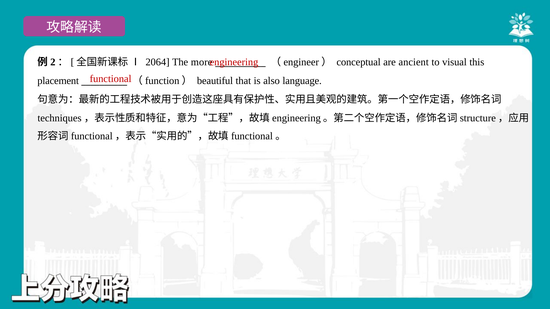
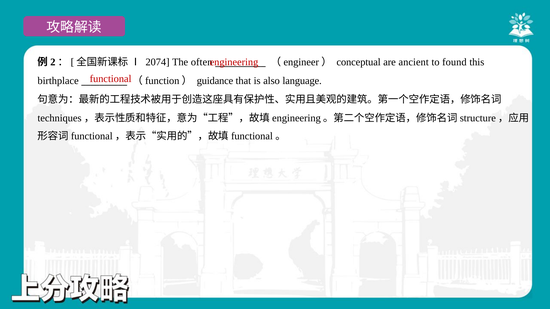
2064: 2064 -> 2074 (158, 62)
more: more -> often (202, 62)
visual: visual -> found (454, 62)
placement: placement -> birthplace (58, 81)
beautiful: beautiful -> guidance (215, 81)
